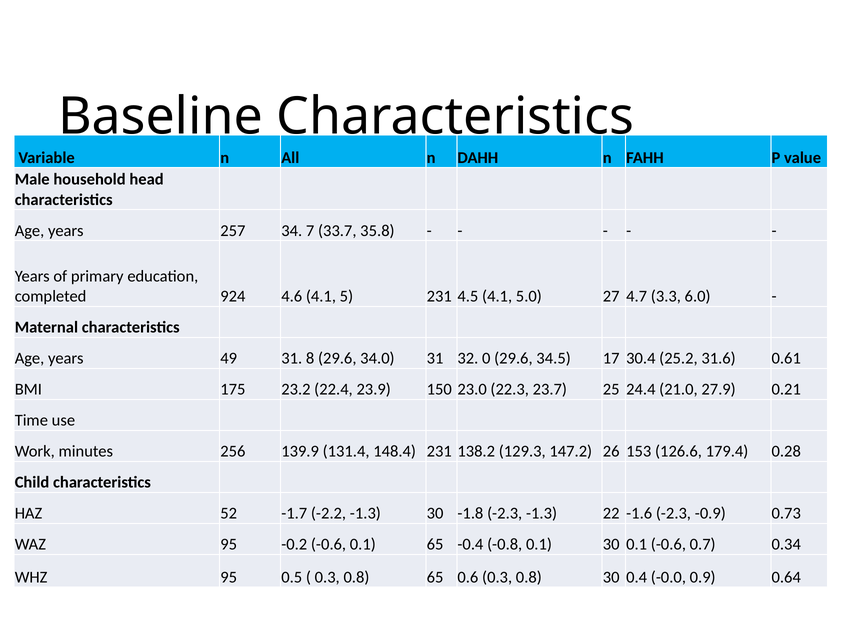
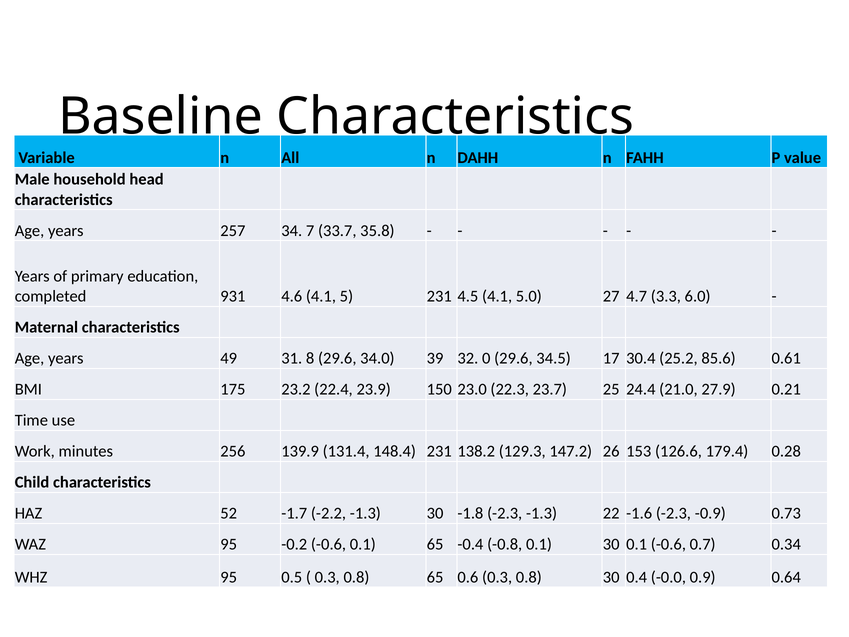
924: 924 -> 931 (233, 296)
34.0 31: 31 -> 39 (435, 358)
31.6: 31.6 -> 85.6 (719, 358)
